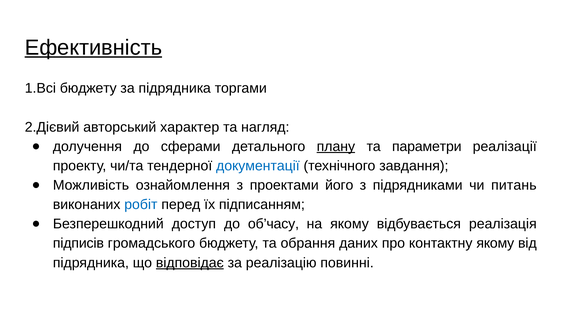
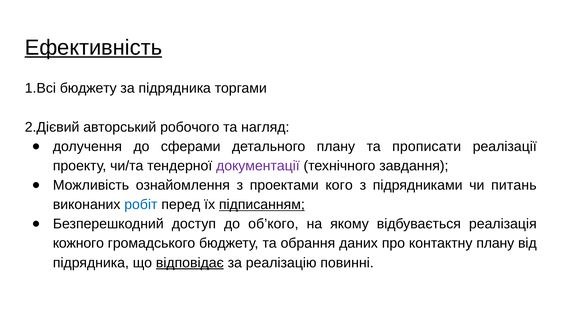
характер: характер -> робочого (190, 127)
плану underline: present -> none (336, 147)
параметри: параметри -> прописати (427, 147)
документації colour: blue -> purple (258, 166)
його: його -> кого (339, 185)
підписанням underline: none -> present (262, 205)
об’часу: об’часу -> об’кого (273, 224)
підписів: підписів -> кожного (78, 243)
контактну якому: якому -> плану (495, 243)
